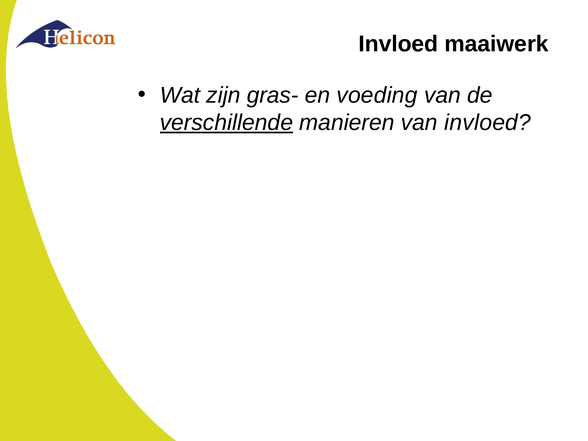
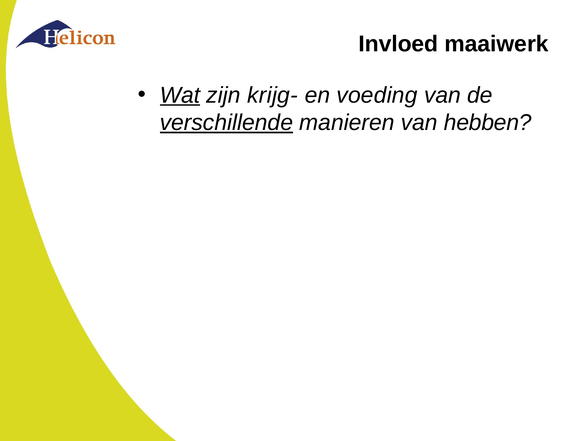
Wat underline: none -> present (180, 95)
gras-: gras- -> krijg- (273, 95)
van invloed: invloed -> hebben (488, 123)
